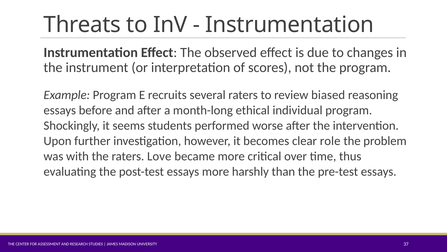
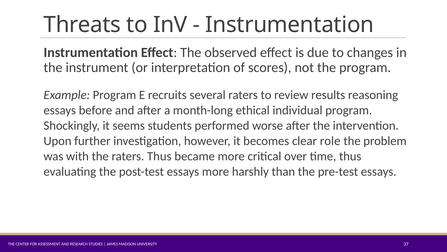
biased: biased -> results (328, 95)
raters Love: Love -> Thus (159, 156)
